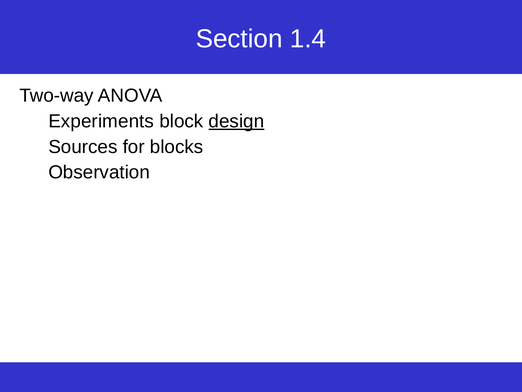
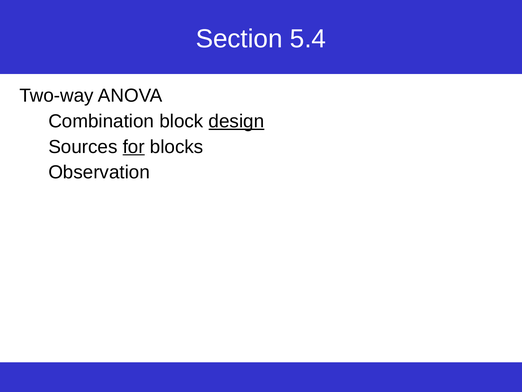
1.4: 1.4 -> 5.4 (308, 39)
Experiments: Experiments -> Combination (101, 121)
for underline: none -> present (134, 147)
